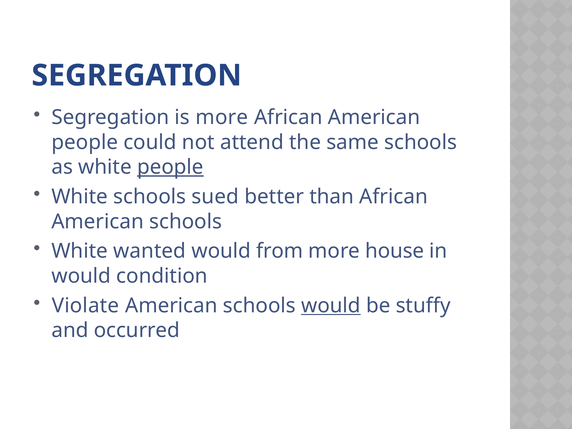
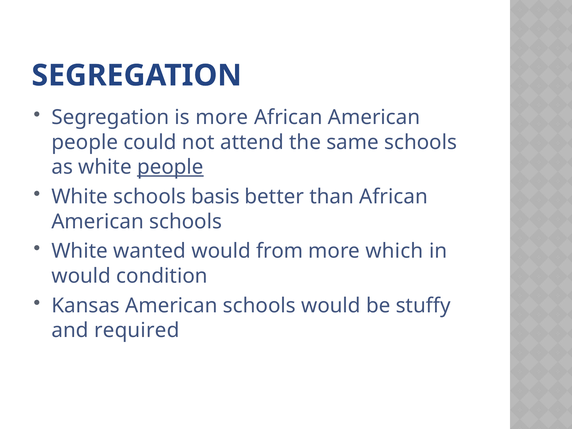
sued: sued -> basis (215, 197)
house: house -> which (394, 251)
Violate: Violate -> Kansas (86, 306)
would underline: present -> none (331, 306)
occurred: occurred -> required (137, 330)
